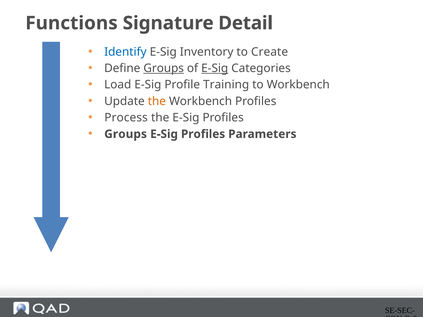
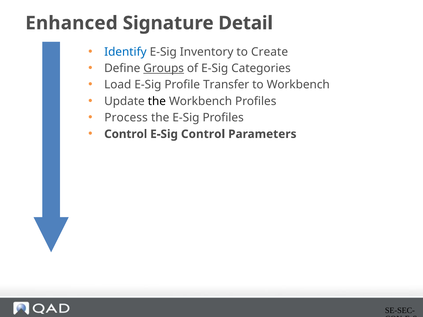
Functions: Functions -> Enhanced (71, 23)
E-Sig underline: present -> none (215, 68)
Training: Training -> Transfer (226, 85)
the colour: orange -> black (157, 101)
Groups: Groups -> Control (126, 134)
Profiles: Profiles -> Control (203, 134)
